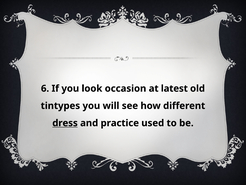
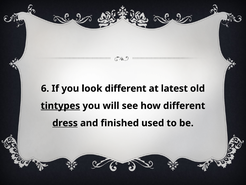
look occasion: occasion -> different (126, 88)
tintypes underline: none -> present (60, 106)
practice: practice -> finished (120, 123)
